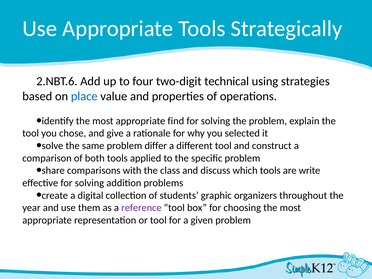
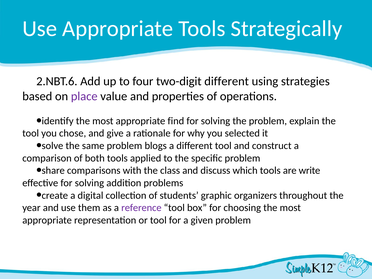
two-digit technical: technical -> different (227, 81)
place colour: blue -> purple (84, 96)
differ: differ -> blogs (156, 146)
